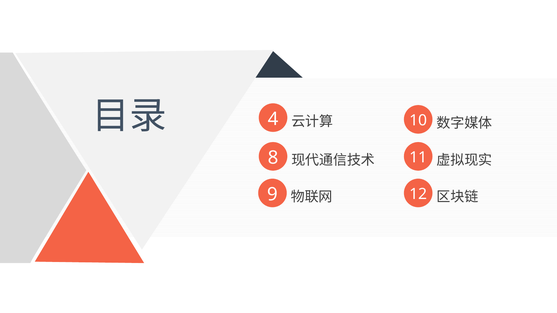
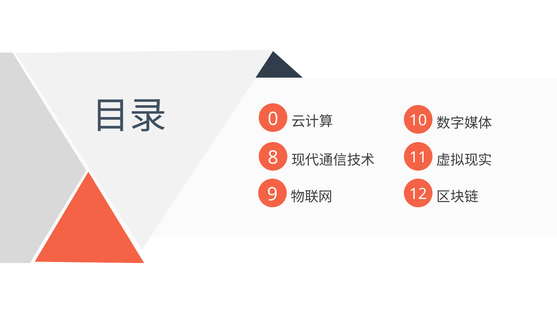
4: 4 -> 0 (273, 119)
